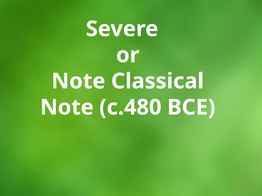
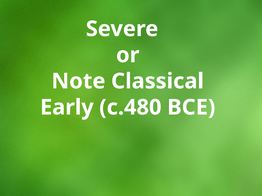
Note: Note -> Early (67, 108)
